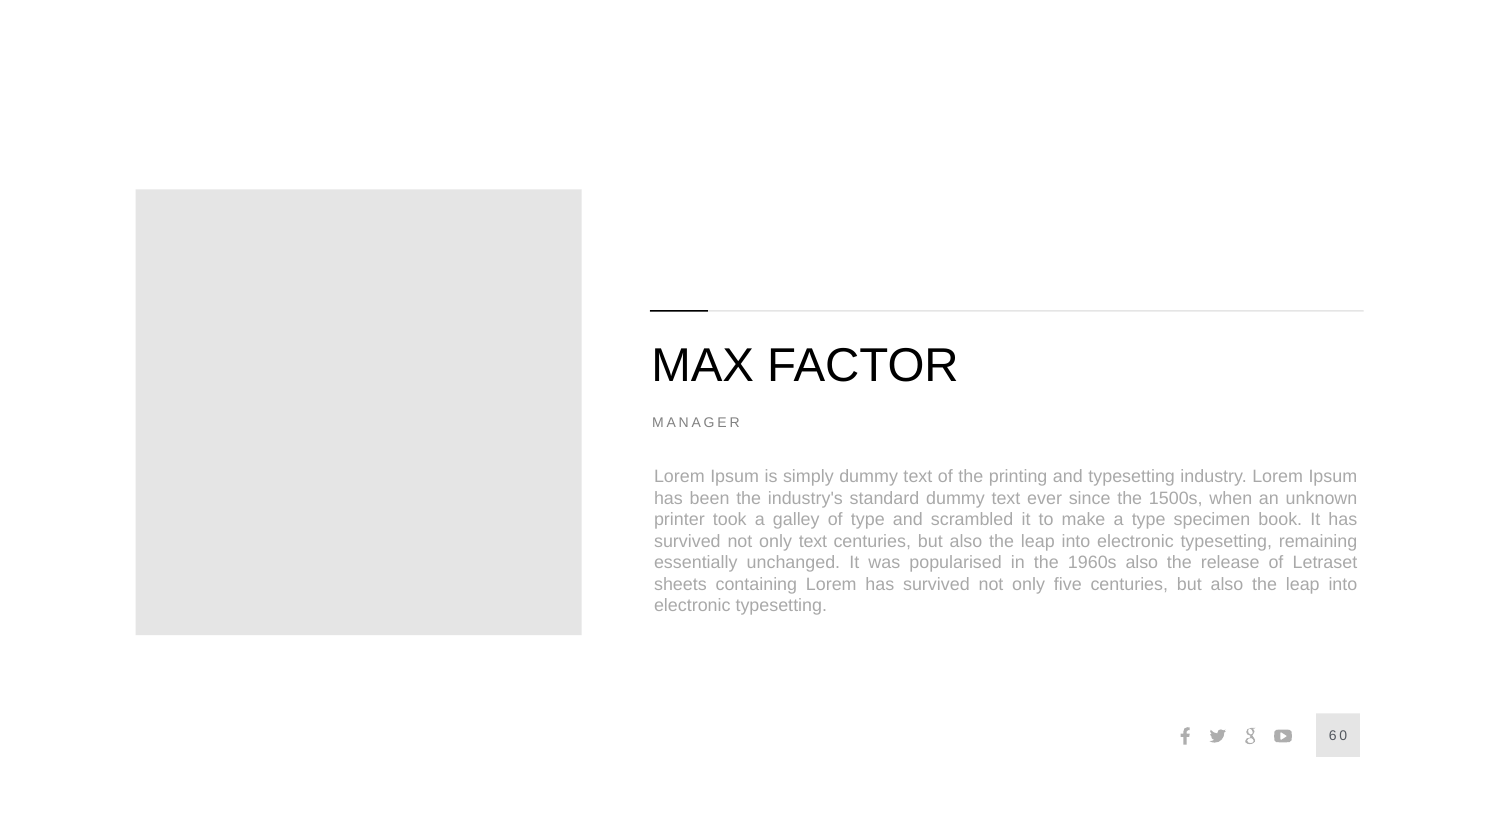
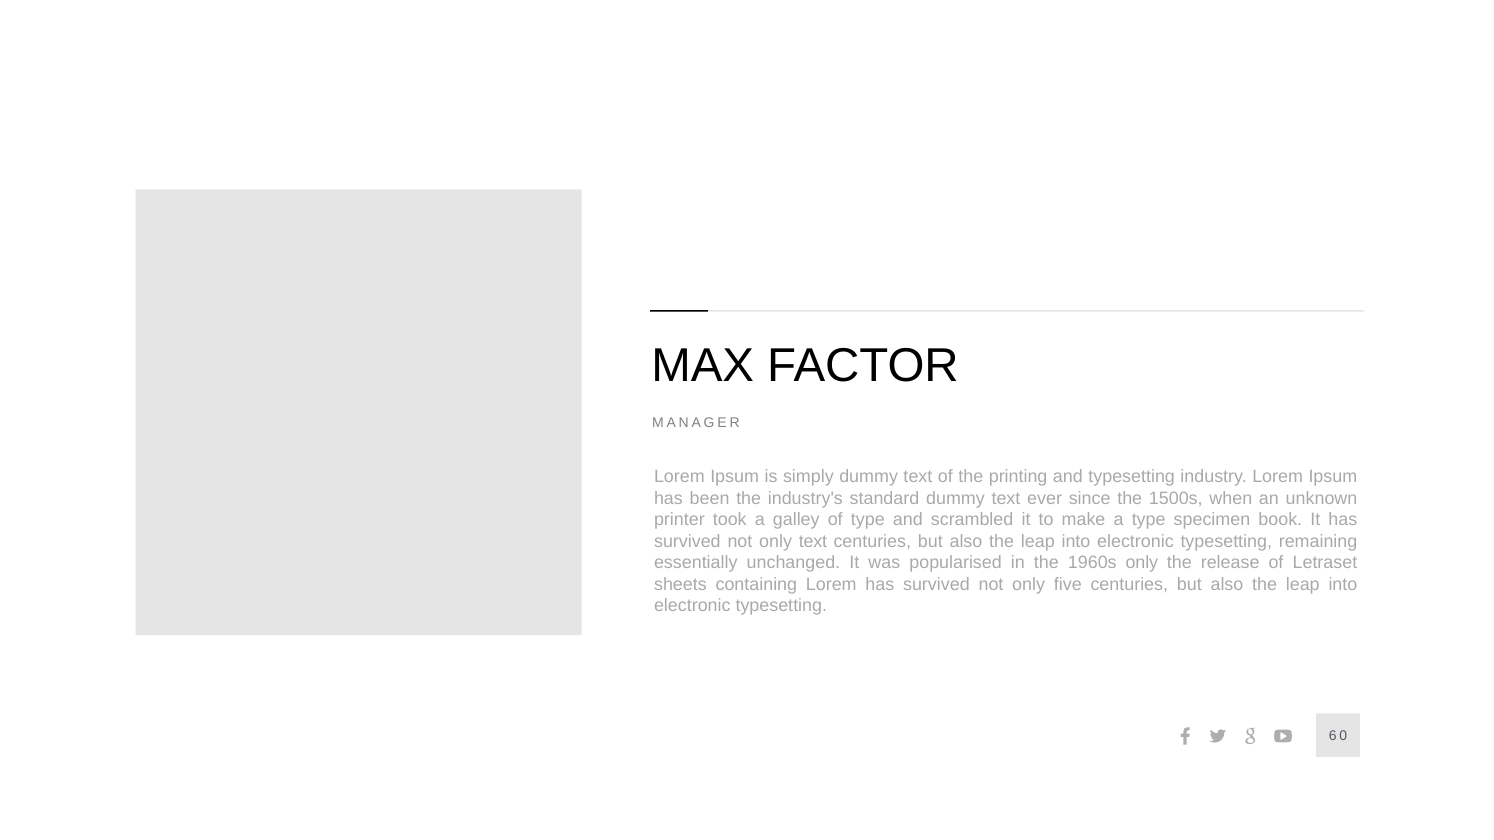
1960s also: also -> only (1142, 563)
